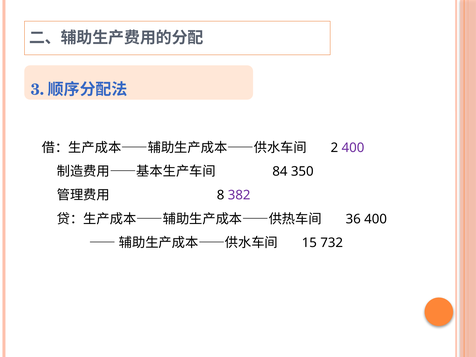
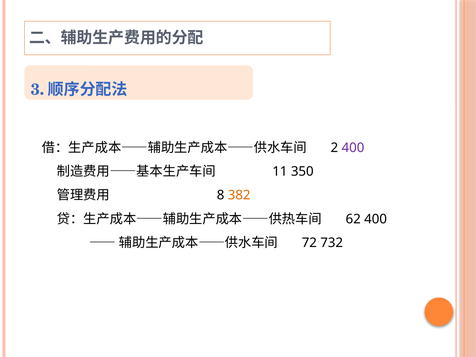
84: 84 -> 11 (280, 171)
382 colour: purple -> orange (239, 195)
36: 36 -> 62 (353, 219)
15: 15 -> 72 (309, 243)
